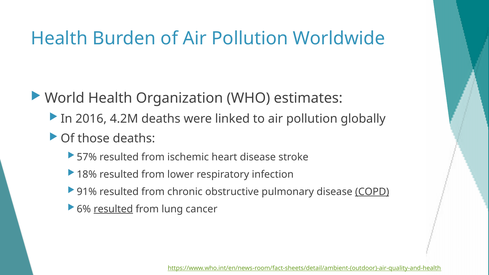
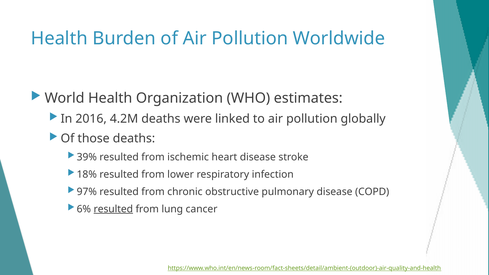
57%: 57% -> 39% (87, 157)
91%: 91% -> 97% (87, 192)
COPD underline: present -> none (372, 192)
